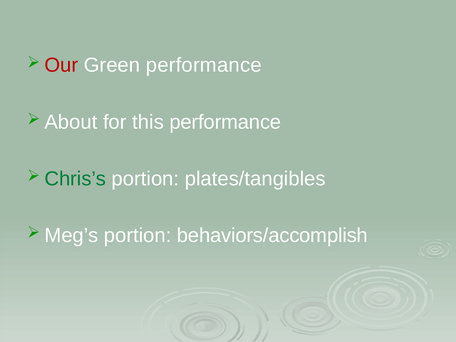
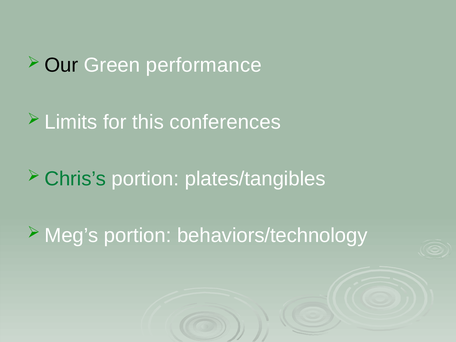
Our colour: red -> black (61, 65)
About: About -> Limits (71, 122)
this performance: performance -> conferences (225, 122)
behaviors/accomplish: behaviors/accomplish -> behaviors/technology (272, 236)
